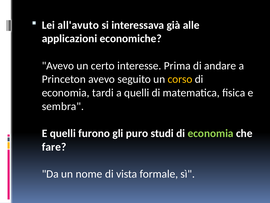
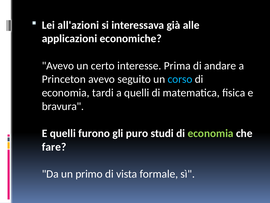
all'avuto: all'avuto -> all'azioni (78, 25)
corso colour: yellow -> light blue (180, 79)
sembra: sembra -> bravura (63, 106)
nome: nome -> primo (89, 174)
